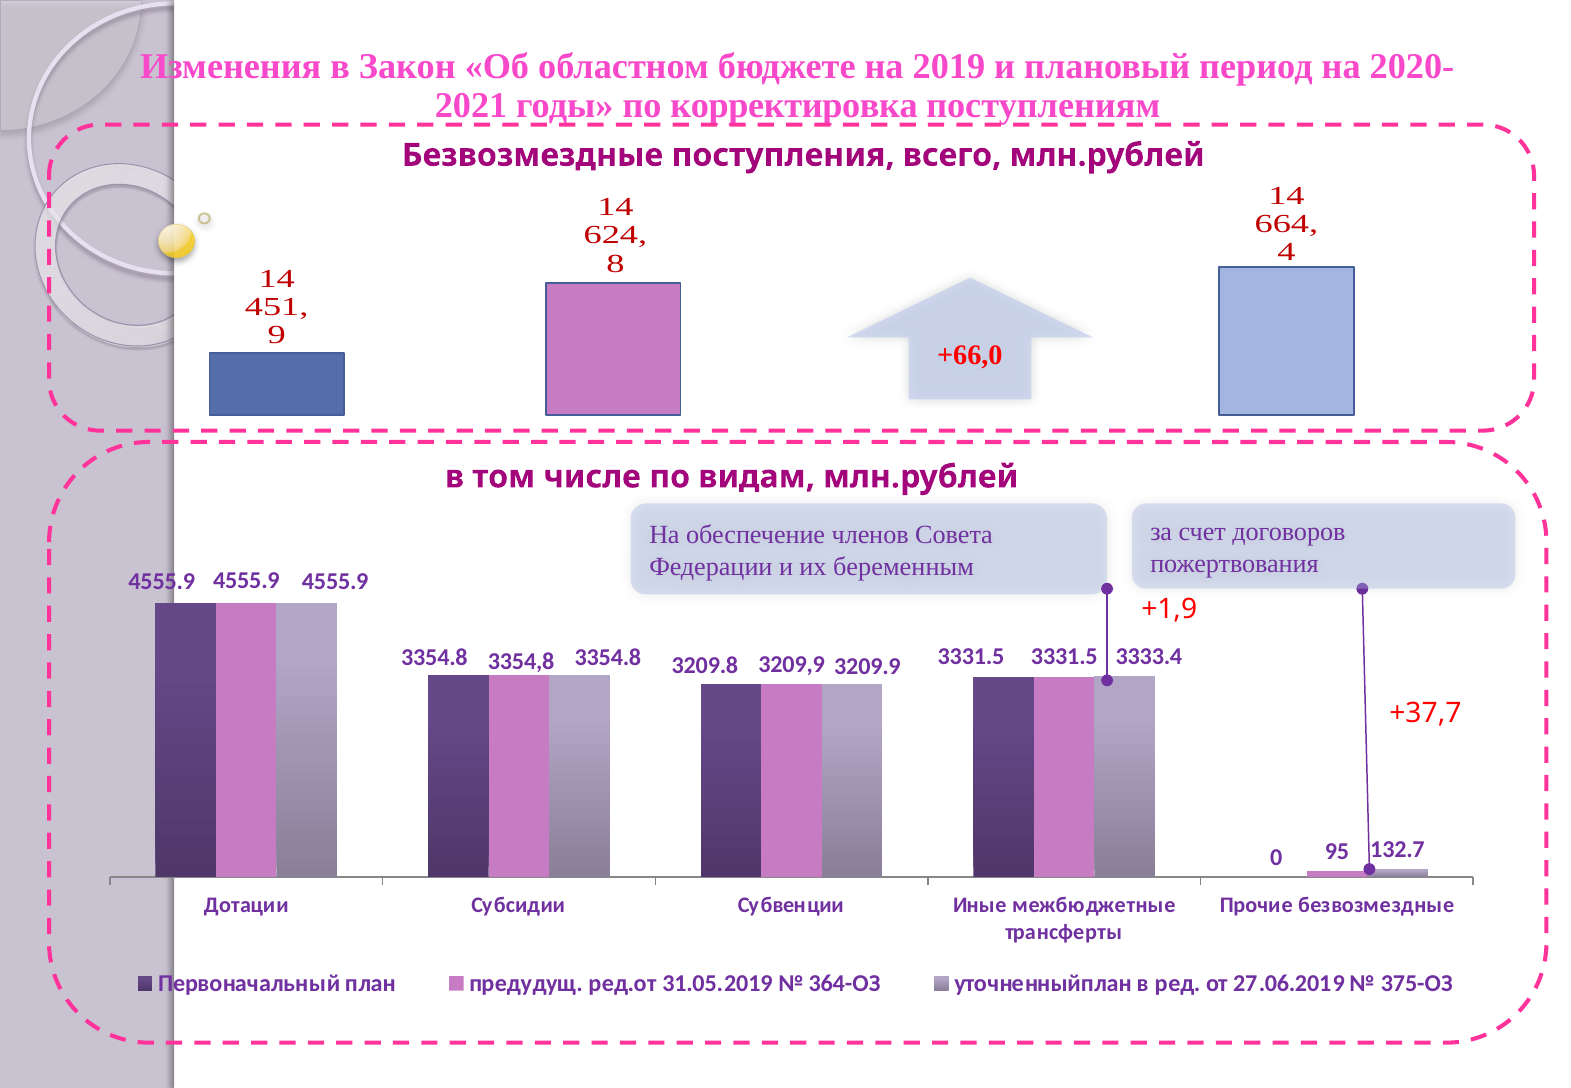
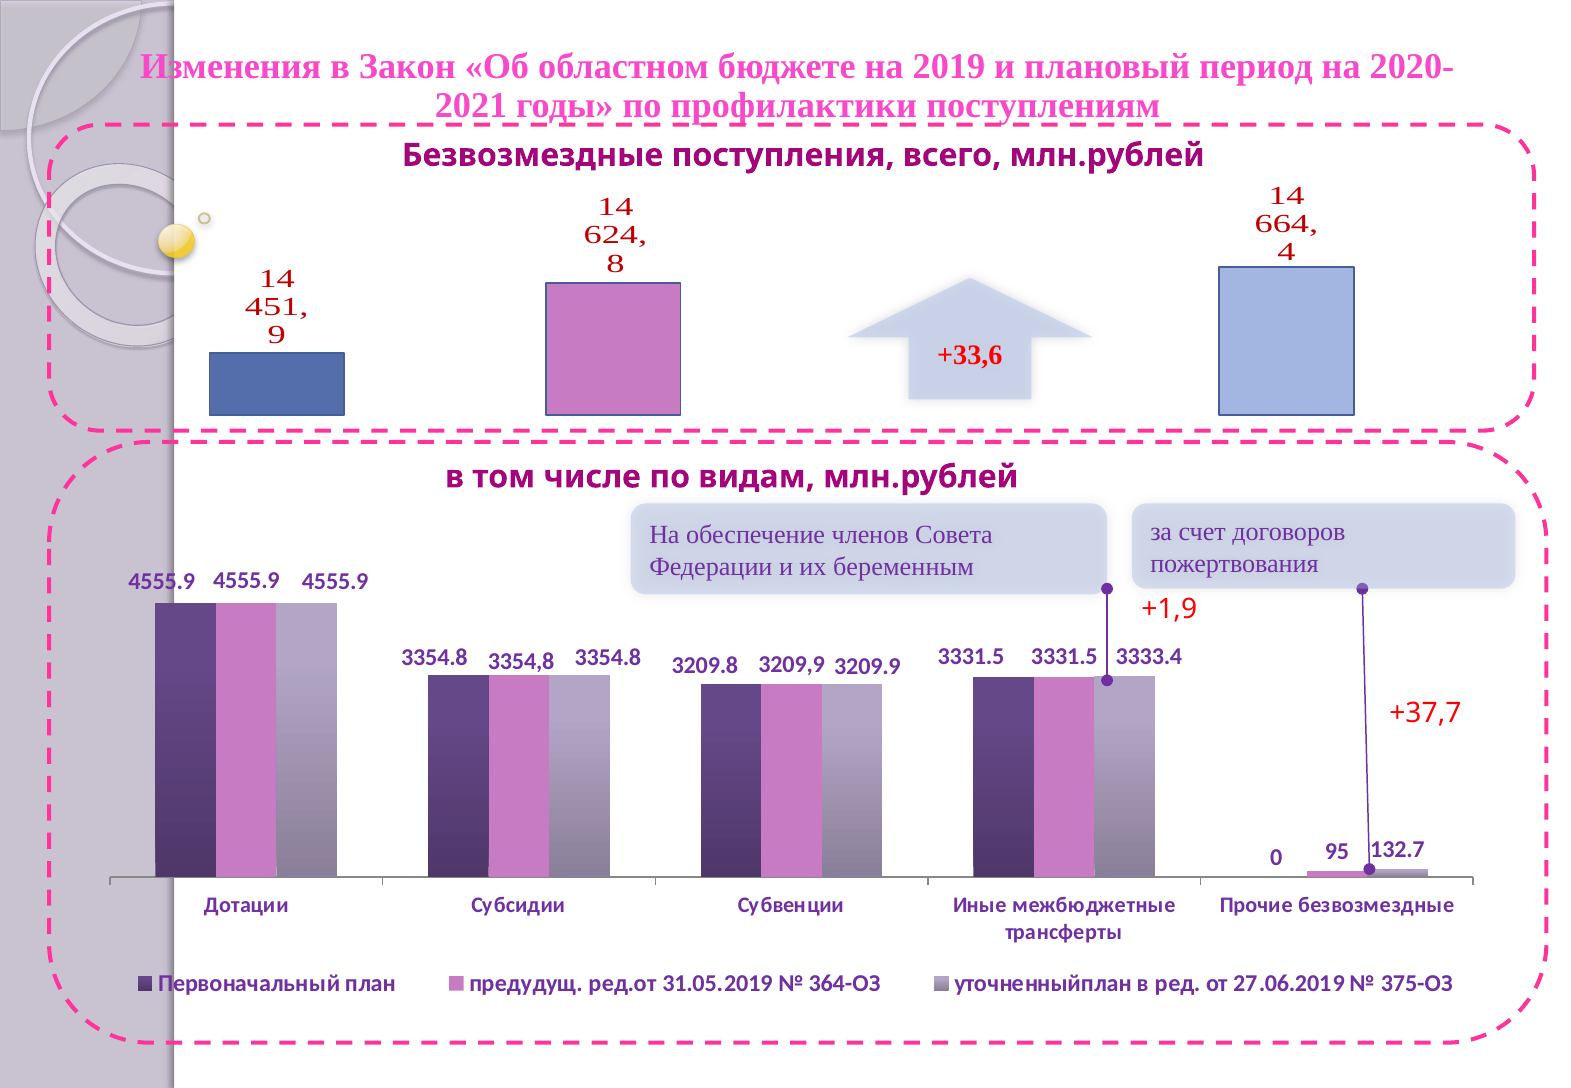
корректировка: корректировка -> профилактики (794, 106)
+66,0: +66,0 -> +33,6 (970, 355)
